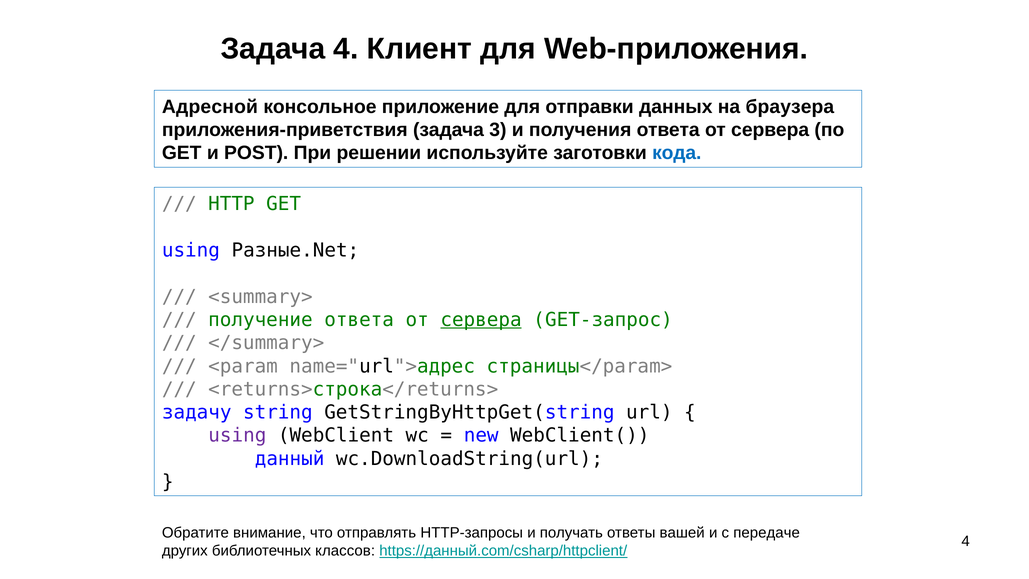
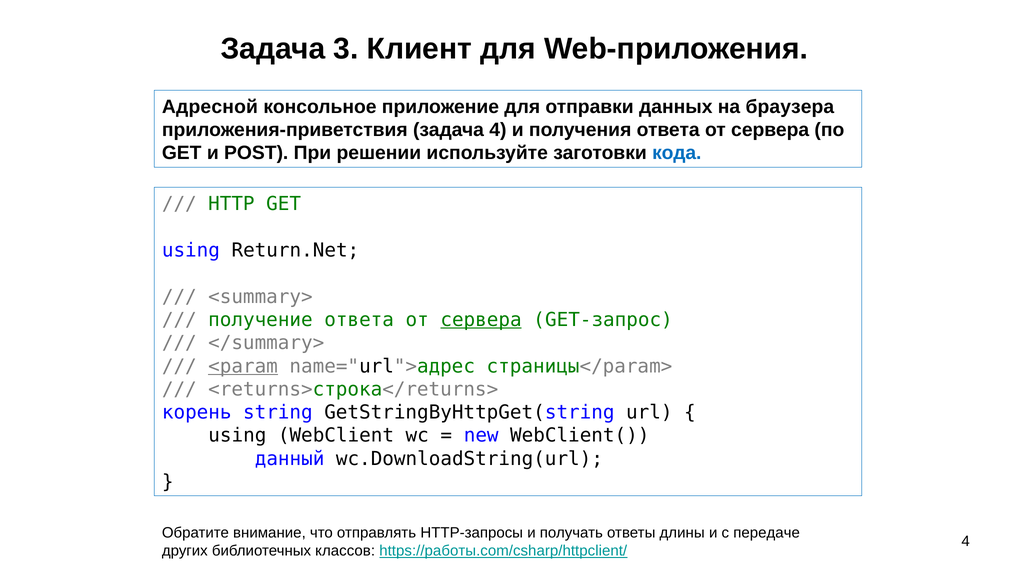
Задача 4: 4 -> 3 (346, 49)
задача 3: 3 -> 4 (498, 130)
Разные.Net: Разные.Net -> Return.Net (295, 250)
<param underline: none -> present (243, 366)
задачу: задачу -> корень (197, 412)
using colour: purple -> black (237, 435)
вашей: вашей -> длины (682, 533)
https://данный.com/csharp/httpclient/: https://данный.com/csharp/httpclient/ -> https://работы.com/csharp/httpclient/ (503, 551)
